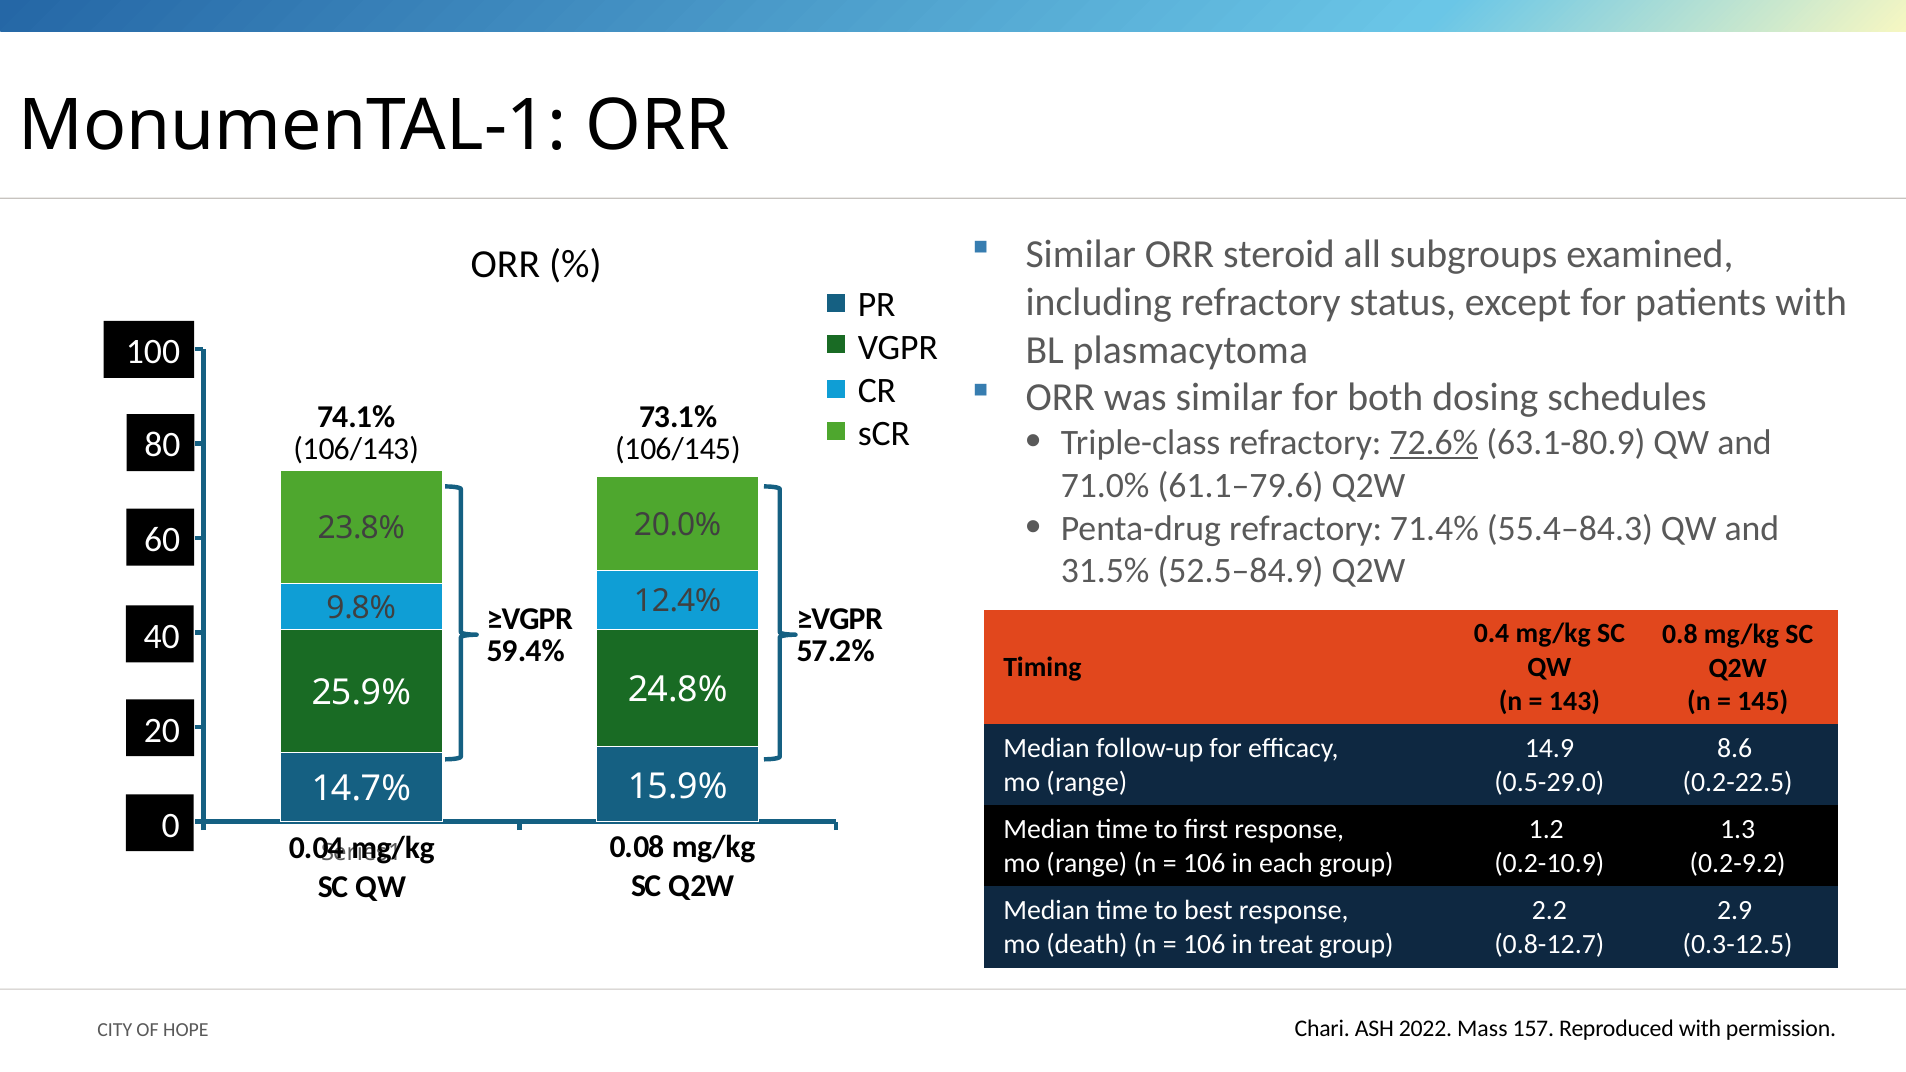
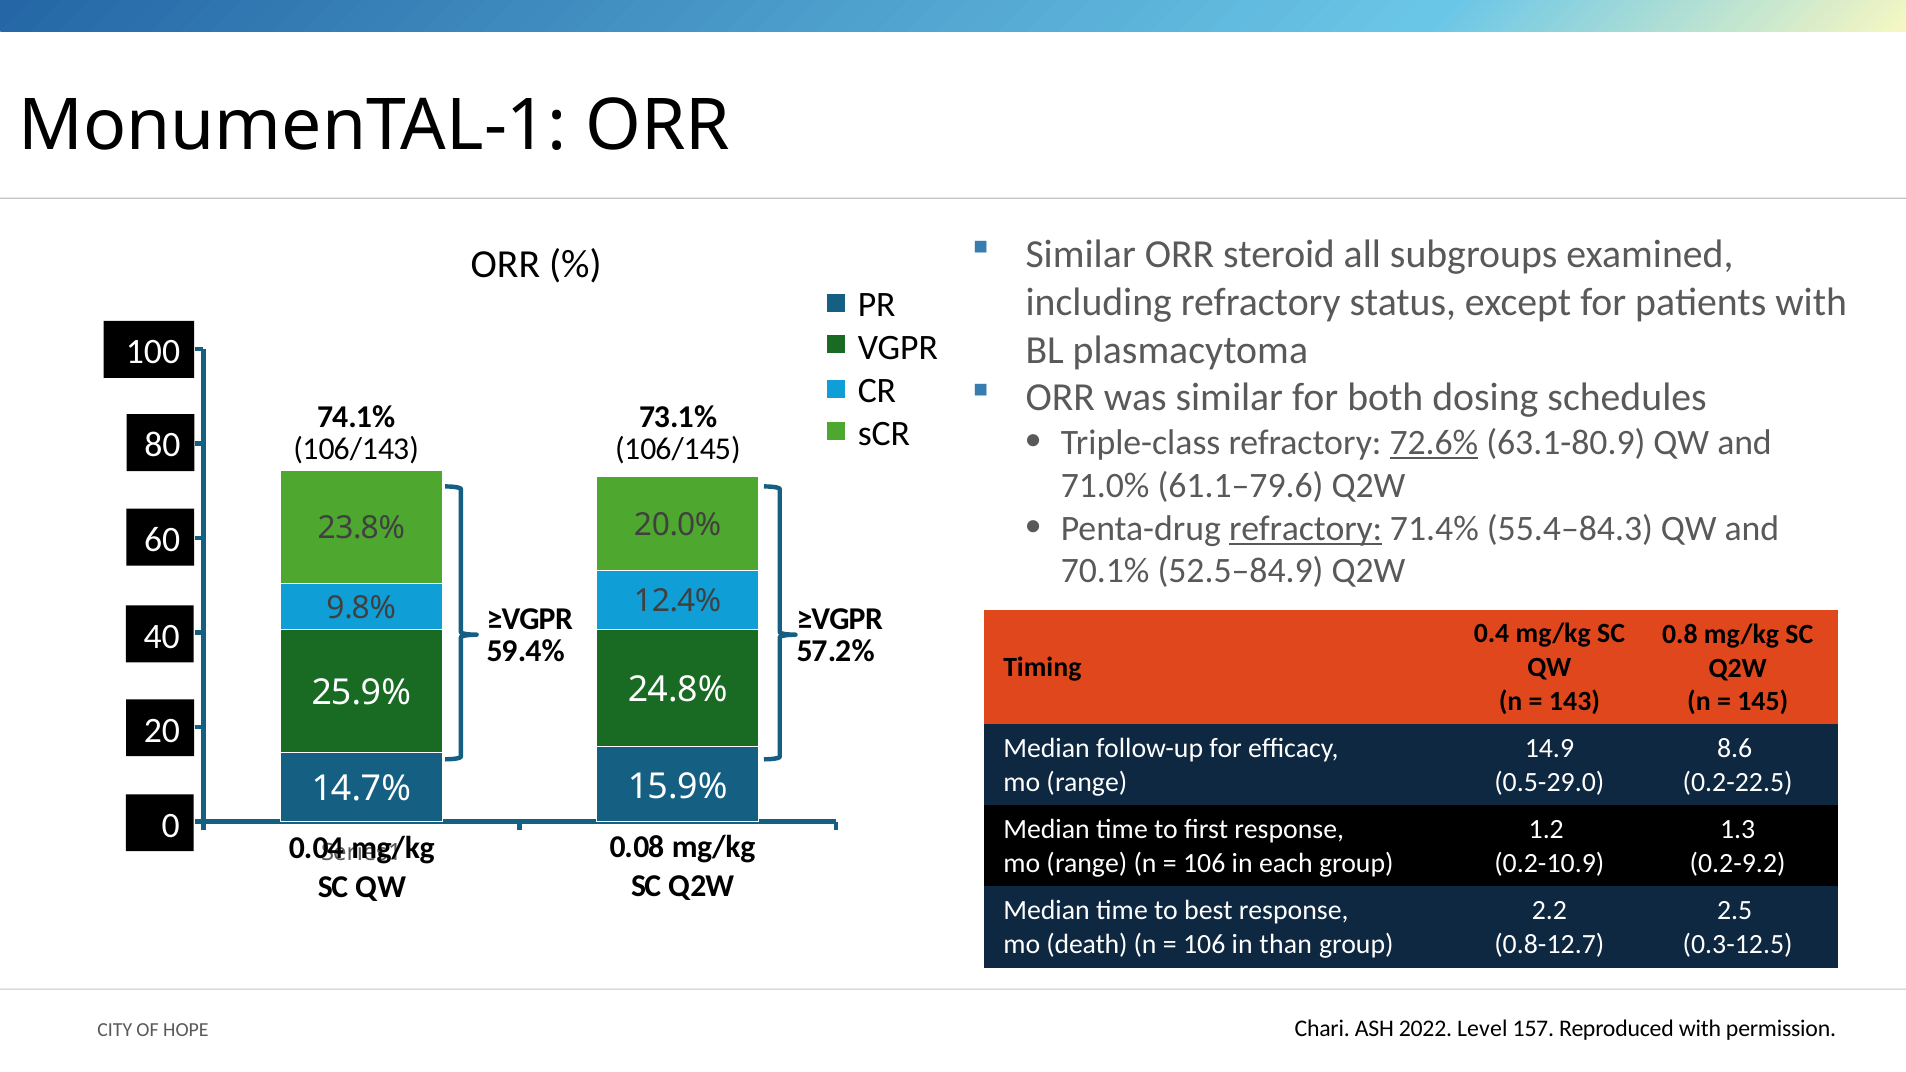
refractory underline: none -> present (1306, 528)
31.5%: 31.5% -> 70.1% (1105, 571)
2.9: 2.9 -> 2.5 (1735, 911)
treat: treat -> than (1286, 945)
Mass: Mass -> Level (1482, 1029)
